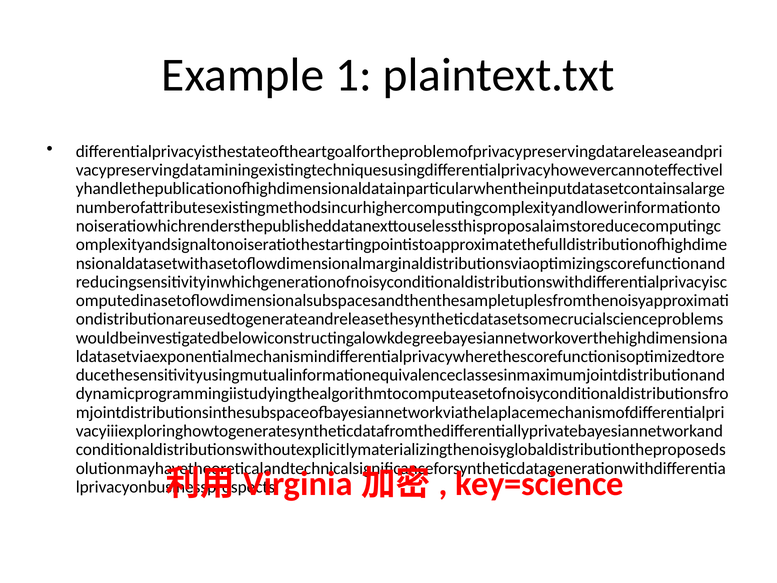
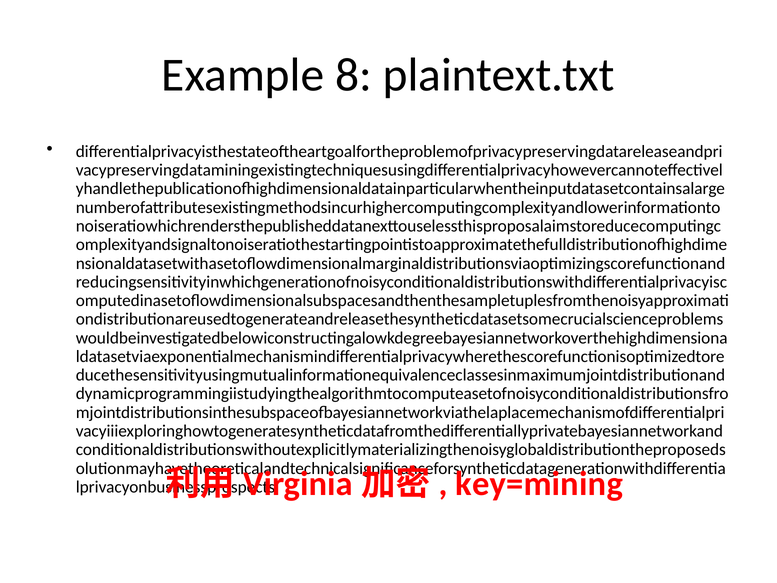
1: 1 -> 8 (353, 75)
key=science: key=science -> key=mining (539, 484)
